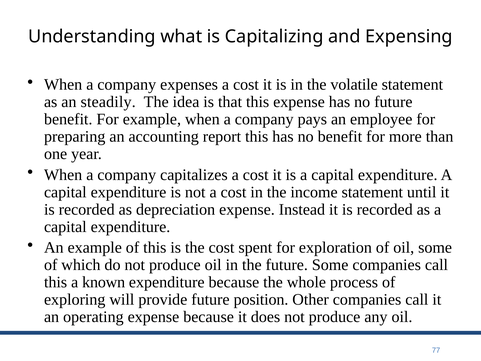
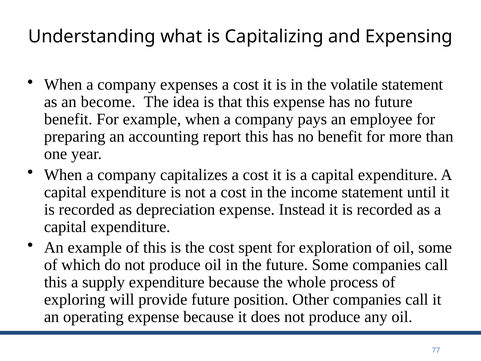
steadily: steadily -> become (108, 102)
known: known -> supply (104, 282)
